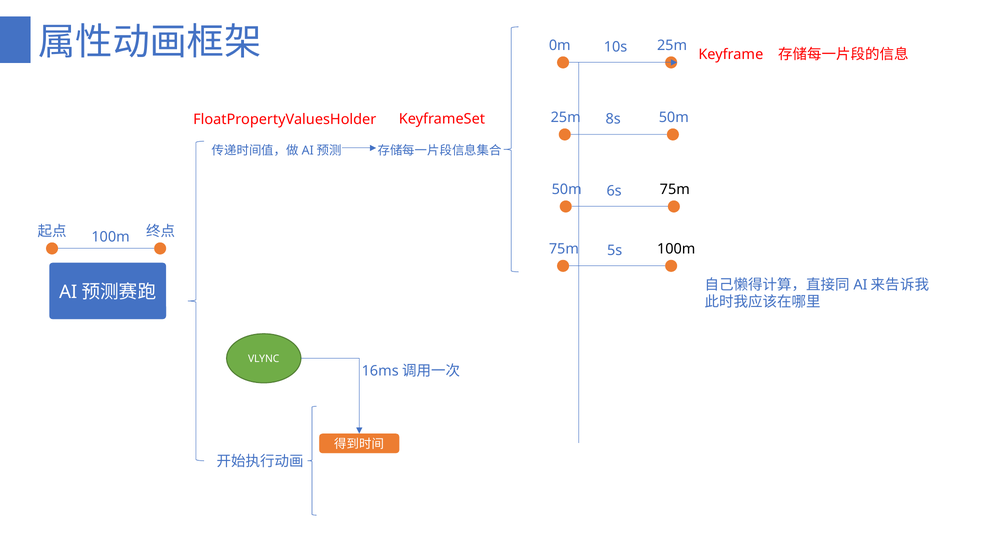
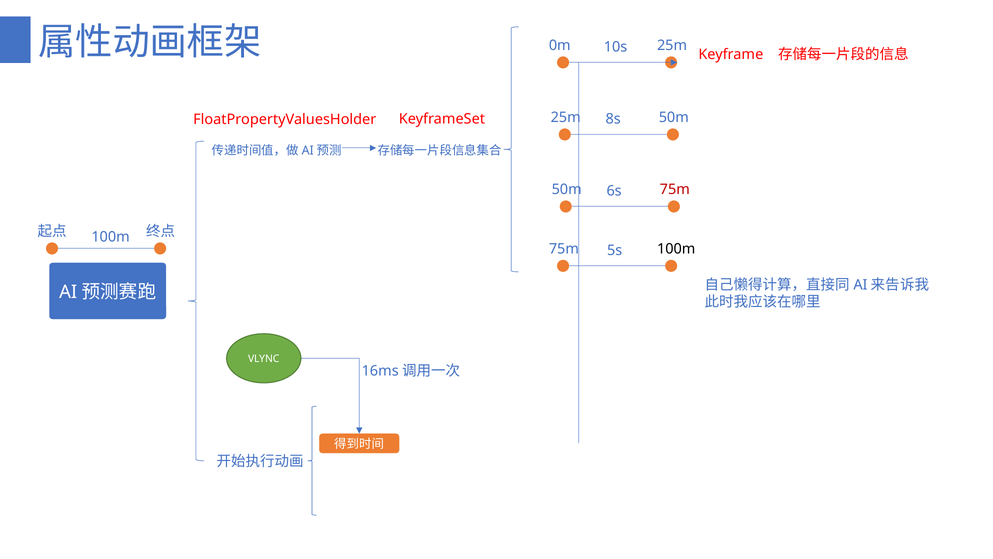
75m colour: black -> red (675, 189)
